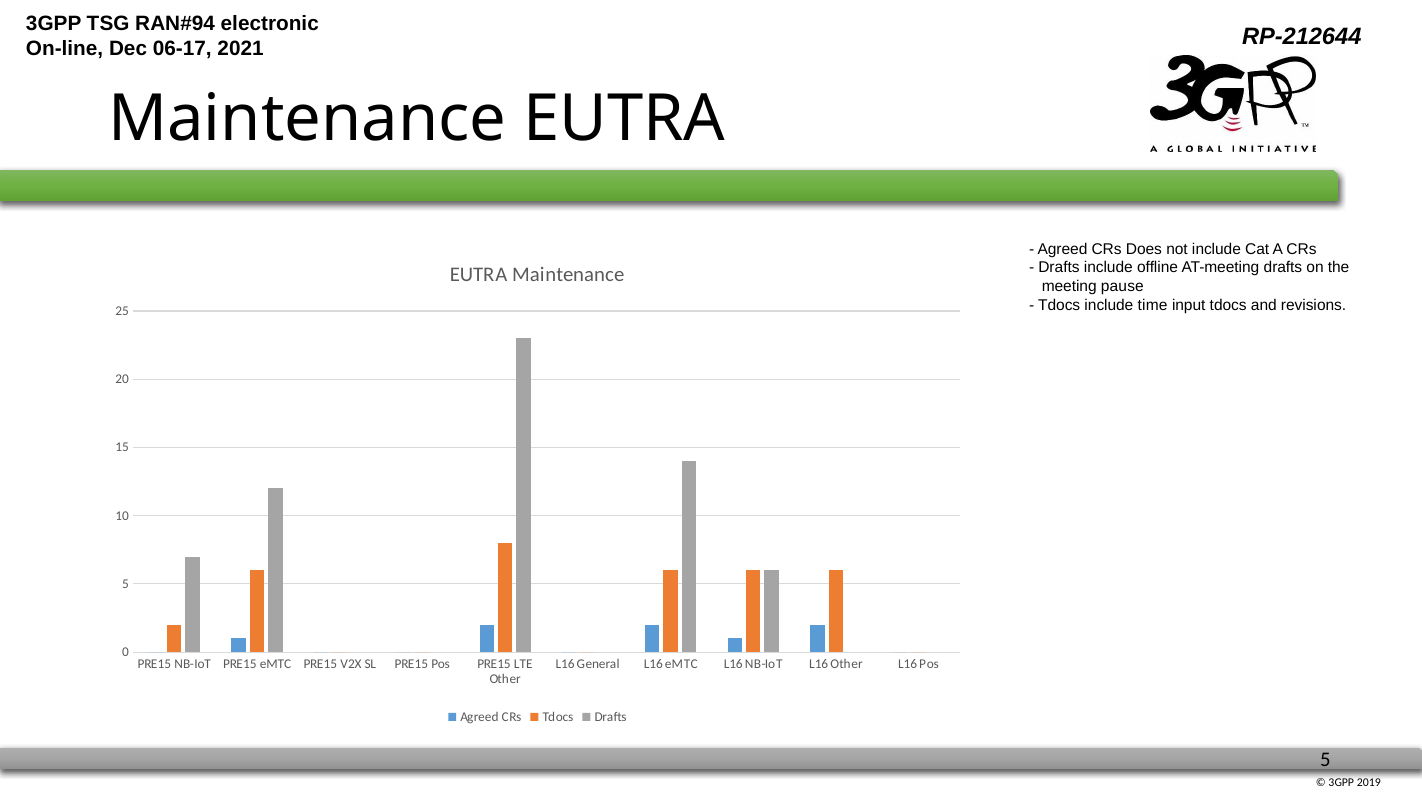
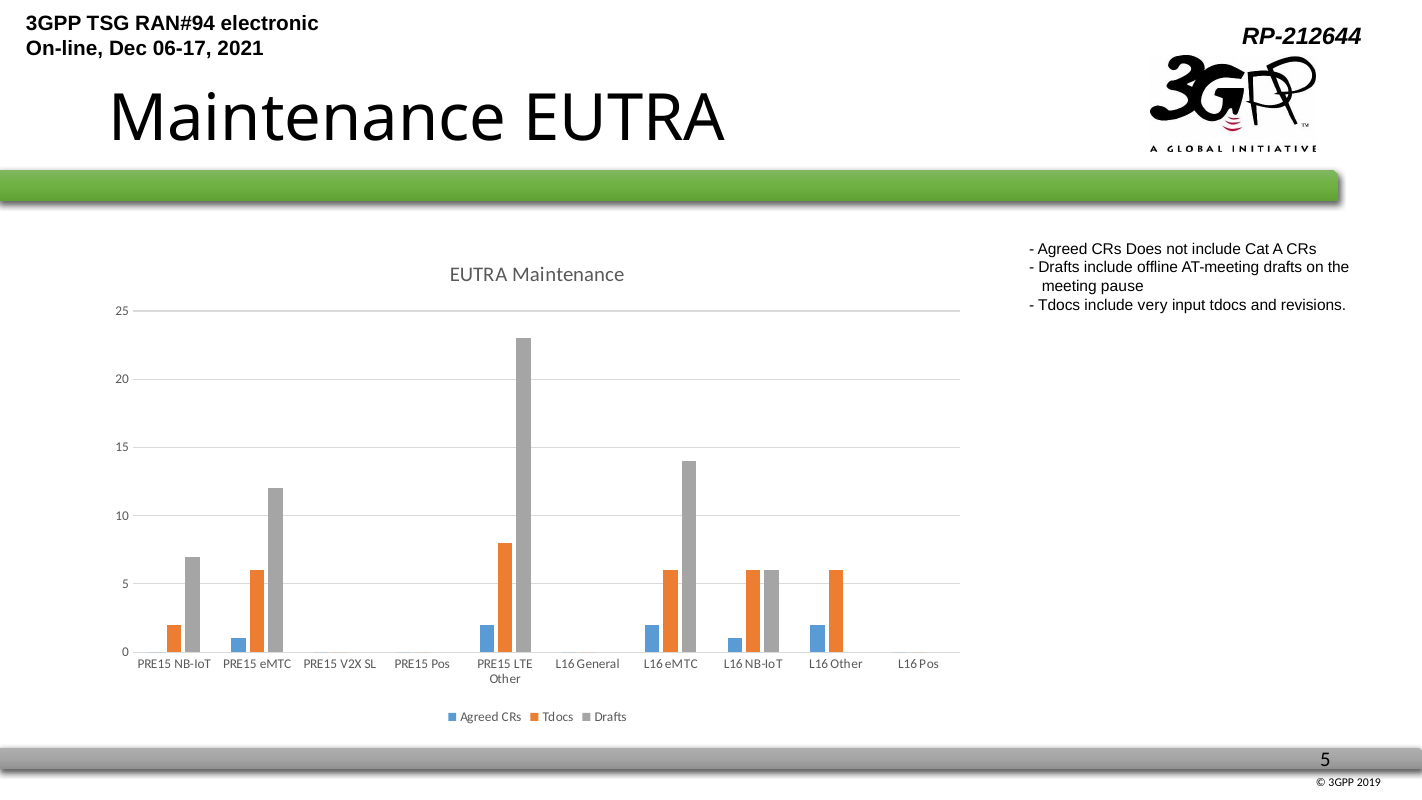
time: time -> very (1153, 305)
